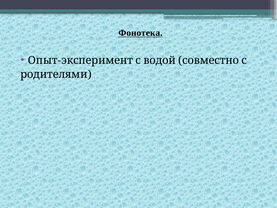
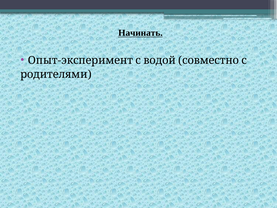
Фонотека: Фонотека -> Начинать (140, 33)
